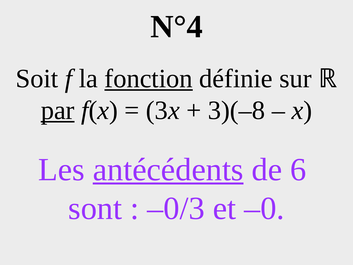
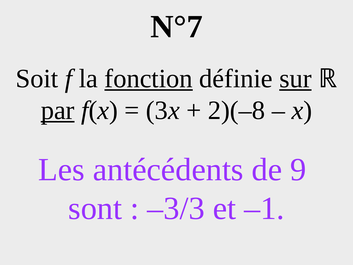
N°4: N°4 -> N°7 (176, 27)
sur underline: none -> present (295, 79)
3)(–8: 3)(–8 -> 2)(–8 (237, 110)
antécédents underline: present -> none (168, 169)
6: 6 -> 9 (298, 169)
–0/3: –0/3 -> –3/3 (176, 208)
–0: –0 -> –1 (264, 208)
